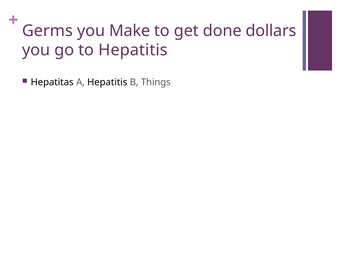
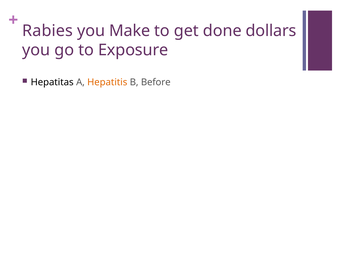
Germs: Germs -> Rabies (47, 31)
to Hepatitis: Hepatitis -> Exposure (133, 50)
Hepatitis colour: black -> orange (107, 82)
Things: Things -> Before (156, 82)
